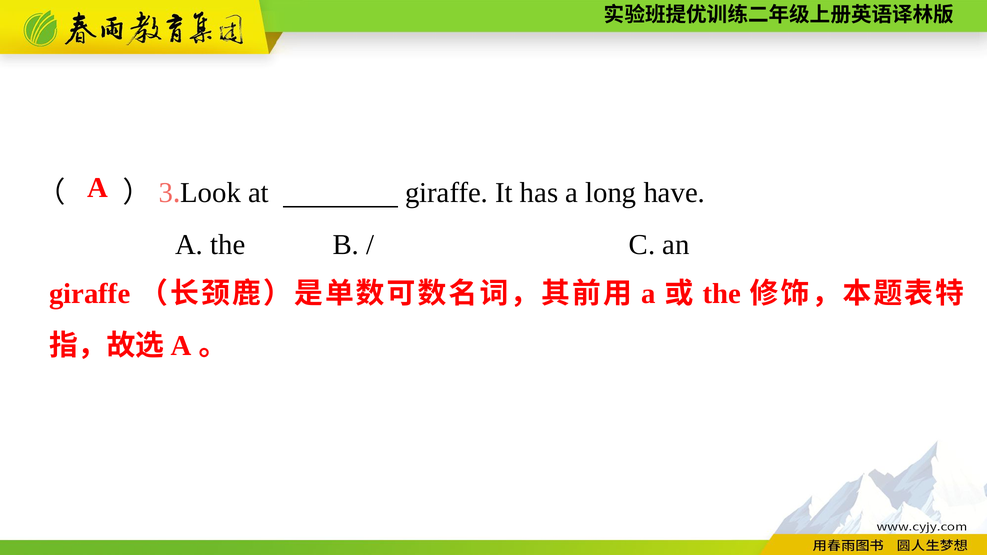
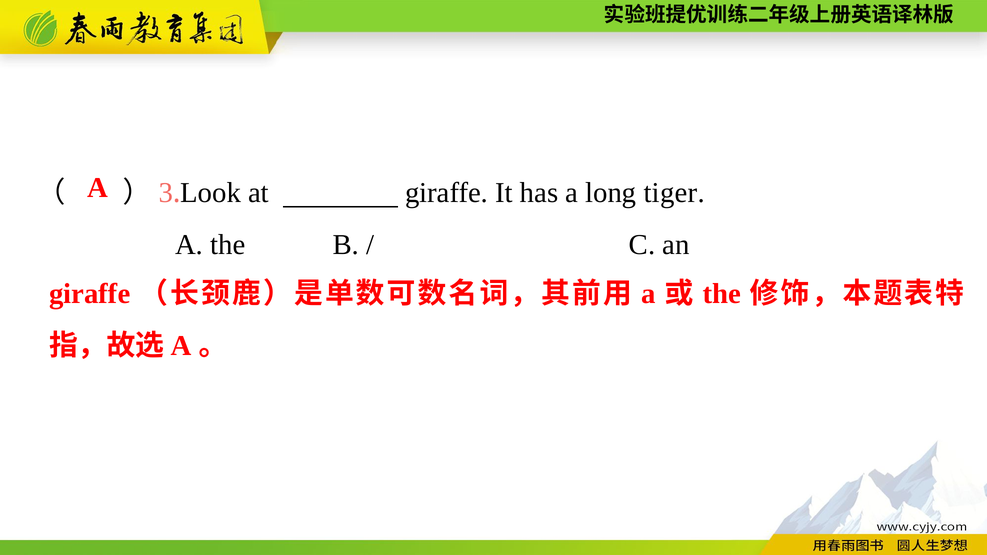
have: have -> tiger (674, 193)
